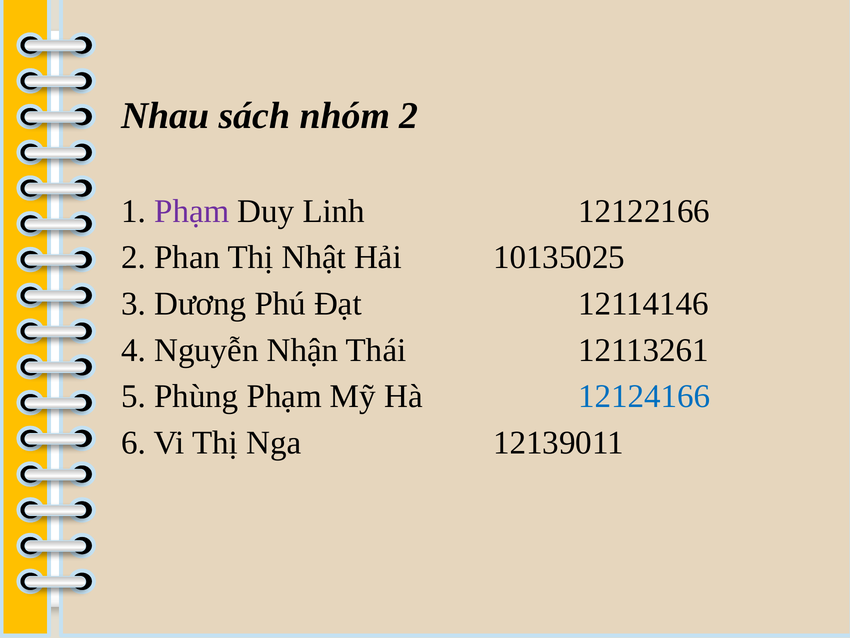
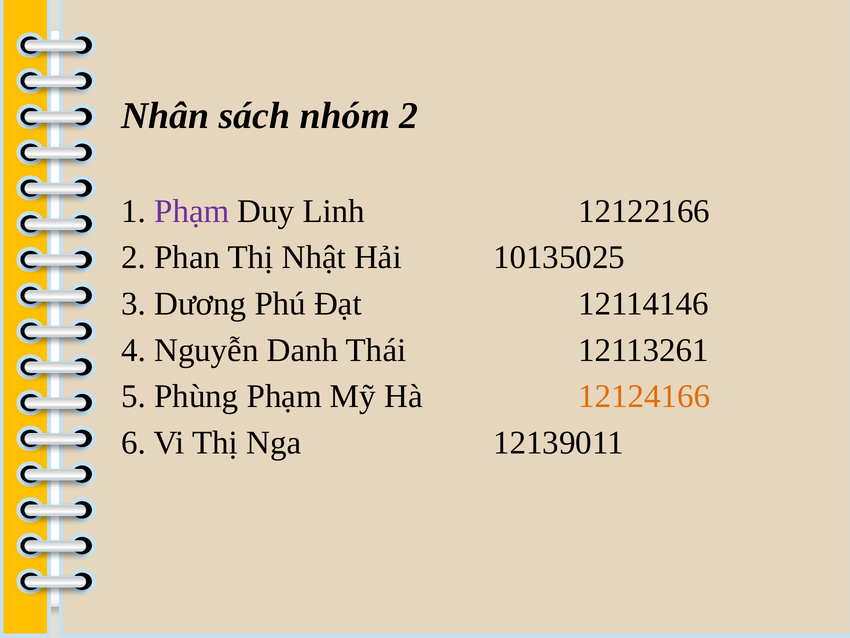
Nhau: Nhau -> Nhân (165, 116)
Nhận: Nhận -> Danh (303, 350)
12124166 colour: blue -> orange (644, 396)
